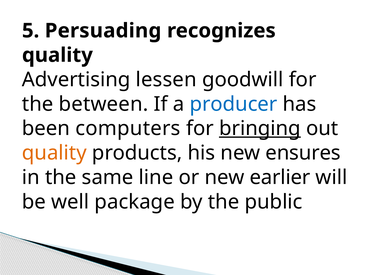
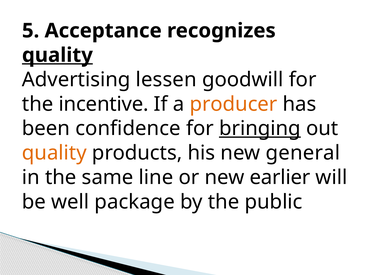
Persuading: Persuading -> Acceptance (103, 31)
quality underline: none -> present (57, 55)
between: between -> incentive (104, 104)
producer colour: blue -> orange (233, 104)
computers: computers -> confidence (128, 129)
ensures: ensures -> general (303, 153)
